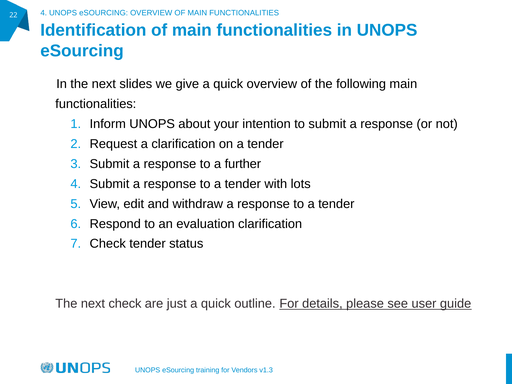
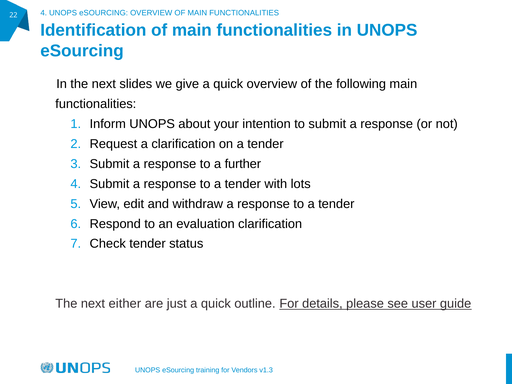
next check: check -> either (125, 304)
